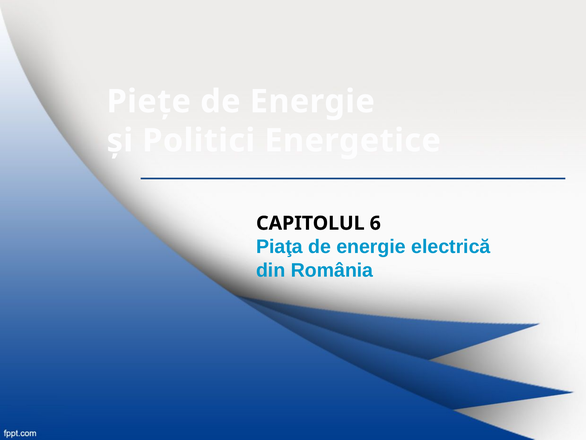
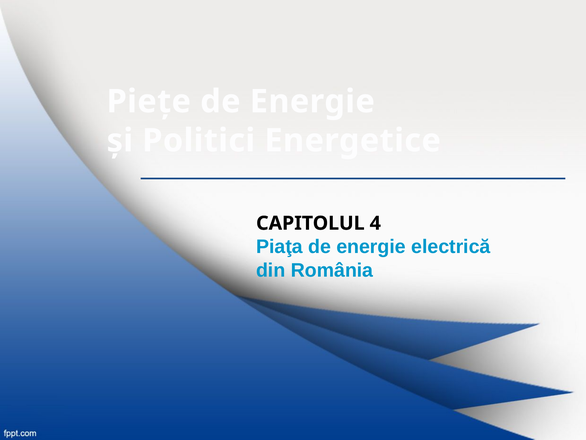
6: 6 -> 4 (375, 223)
